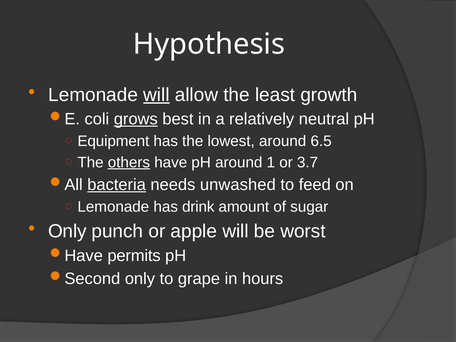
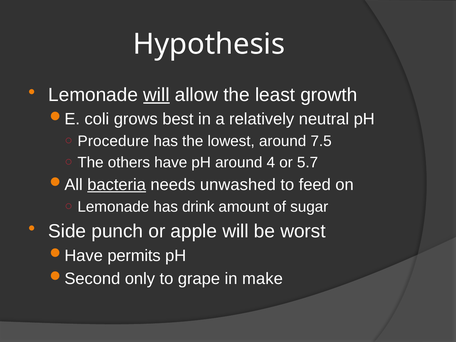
grows underline: present -> none (136, 119)
Equipment: Equipment -> Procedure (113, 141)
6.5: 6.5 -> 7.5 (321, 141)
others underline: present -> none (129, 162)
1: 1 -> 4 (271, 162)
3.7: 3.7 -> 5.7 (308, 162)
Only: Only -> Side (67, 231)
hours: hours -> make (263, 279)
